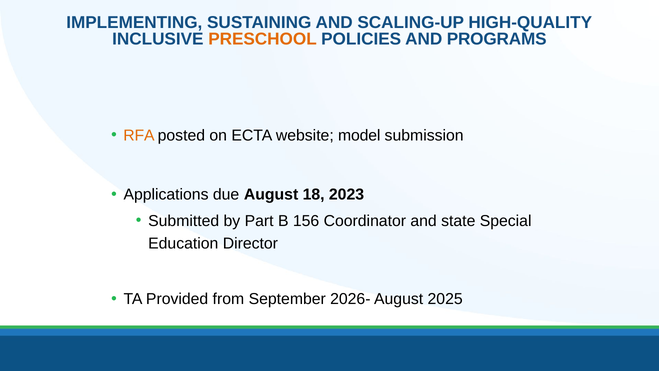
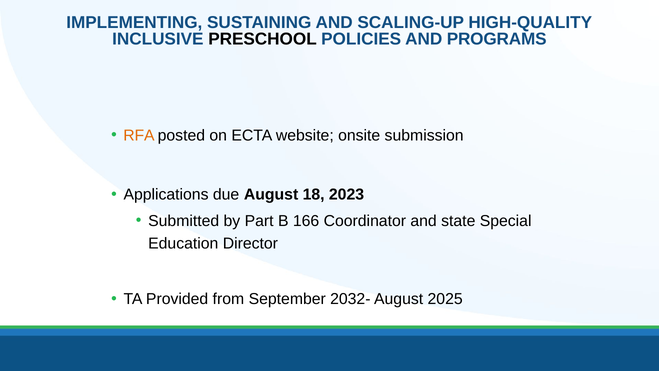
PRESCHOOL colour: orange -> black (262, 39)
model: model -> onsite (359, 135)
156: 156 -> 166 (306, 221)
2026-: 2026- -> 2032- (350, 299)
